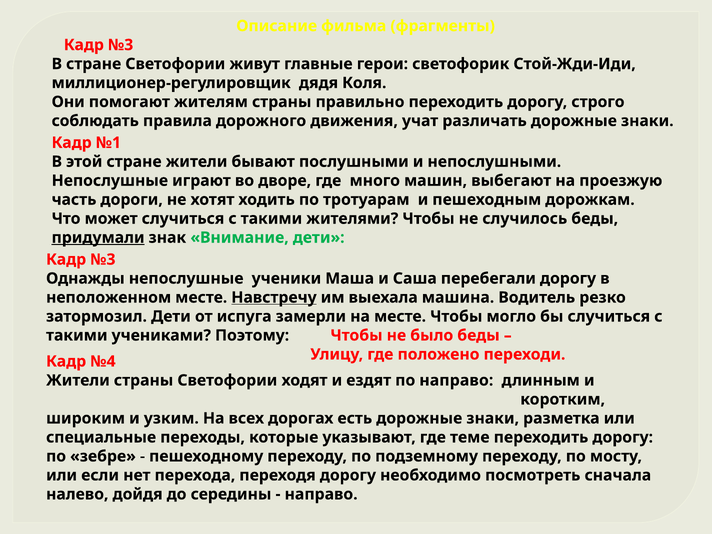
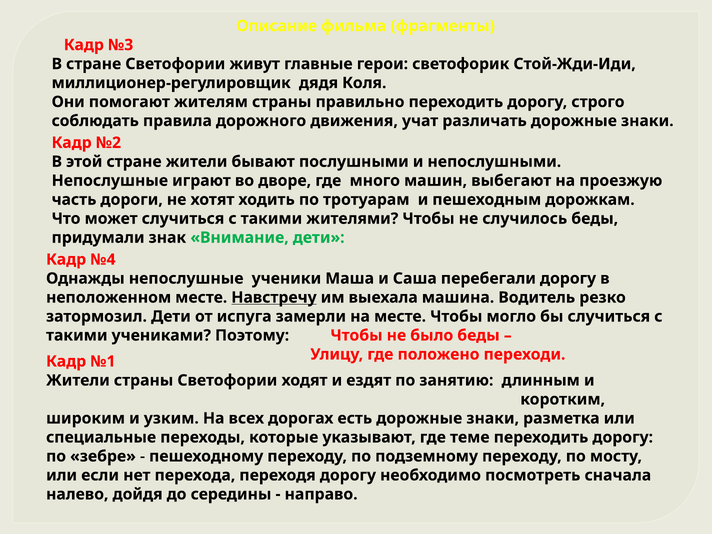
№1: №1 -> №2 (108, 143)
придумали underline: present -> none (98, 238)
№3: №3 -> №4 (103, 259)
№4: №4 -> №1 (103, 361)
по направо: направо -> занятию (456, 380)
